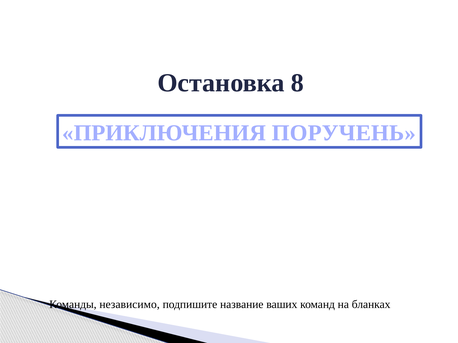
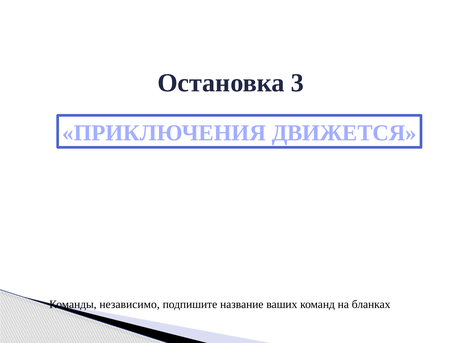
8: 8 -> 3 (297, 83)
ПОРУЧЕНЬ: ПОРУЧЕНЬ -> ДВИЖЕТСЯ (344, 133)
